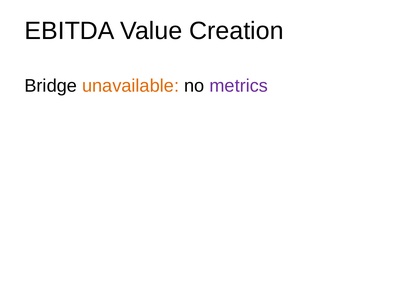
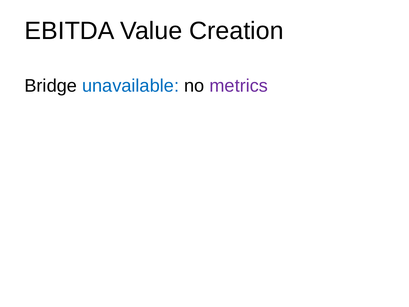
unavailable colour: orange -> blue (131, 86)
